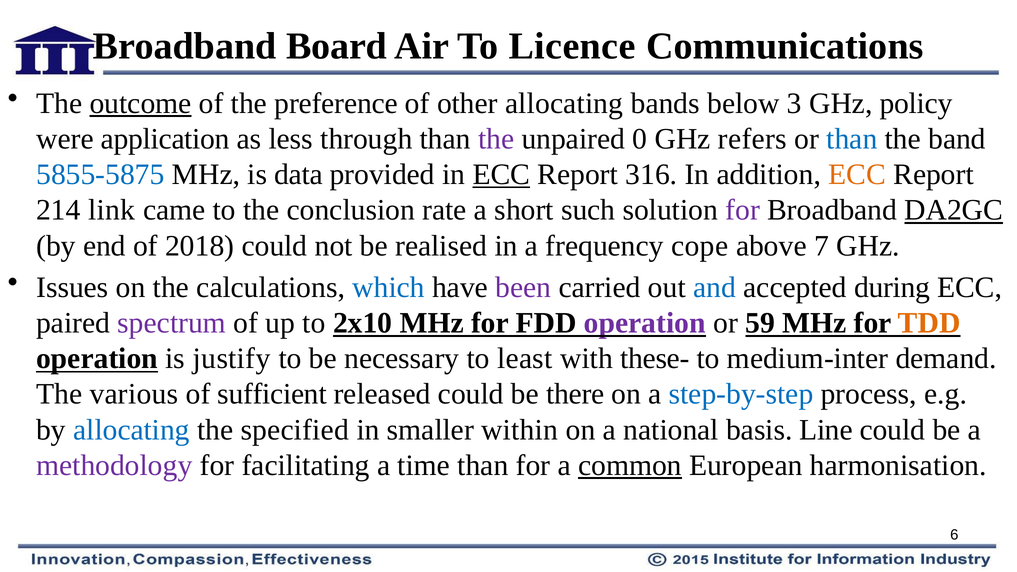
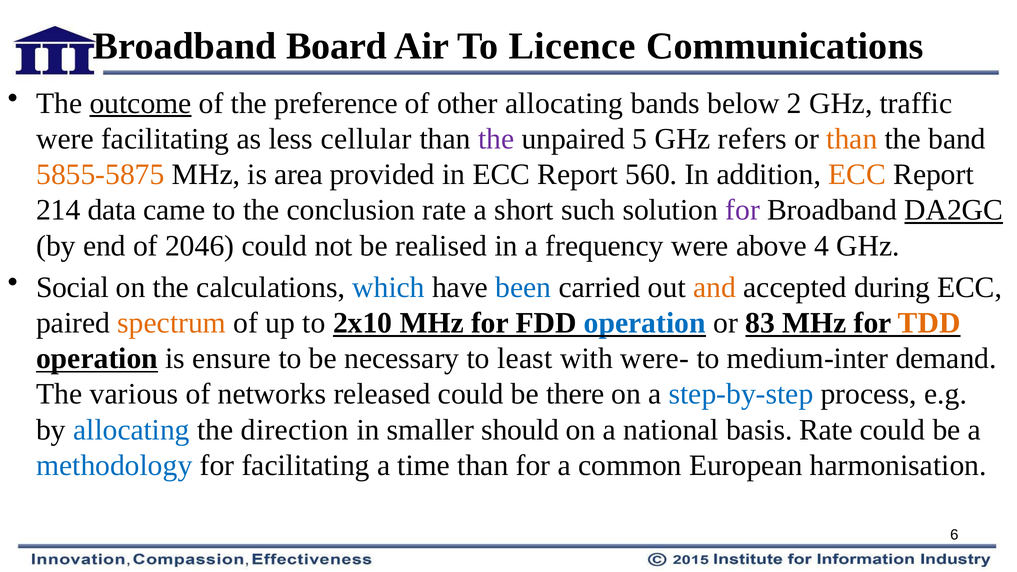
3: 3 -> 2 (794, 103)
policy: policy -> traffic (916, 103)
were application: application -> facilitating (165, 139)
through: through -> cellular (366, 139)
0: 0 -> 5 (640, 139)
than colour: blue -> orange (852, 139)
5855-5875 colour: blue -> orange (100, 175)
data: data -> area (299, 175)
ECC underline: present -> none (501, 175)
316: 316 -> 560 (651, 175)
link: link -> data (112, 210)
2018: 2018 -> 2046 (200, 246)
frequency cope: cope -> were (700, 246)
7: 7 -> 4 (822, 246)
Issues: Issues -> Social (73, 287)
been colour: purple -> blue (523, 287)
and colour: blue -> orange (715, 287)
spectrum colour: purple -> orange (172, 323)
operation colour: purple -> blue (645, 323)
59: 59 -> 83 (760, 323)
justify: justify -> ensure (232, 359)
these-: these- -> were- (655, 359)
sufficient: sufficient -> networks (272, 394)
specified: specified -> direction (295, 430)
within: within -> should (520, 430)
basis Line: Line -> Rate (826, 430)
methodology colour: purple -> blue (114, 465)
common underline: present -> none (630, 465)
